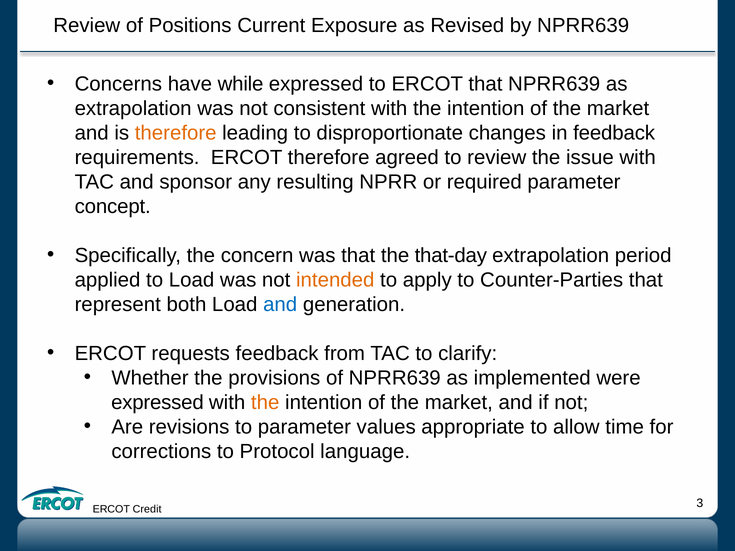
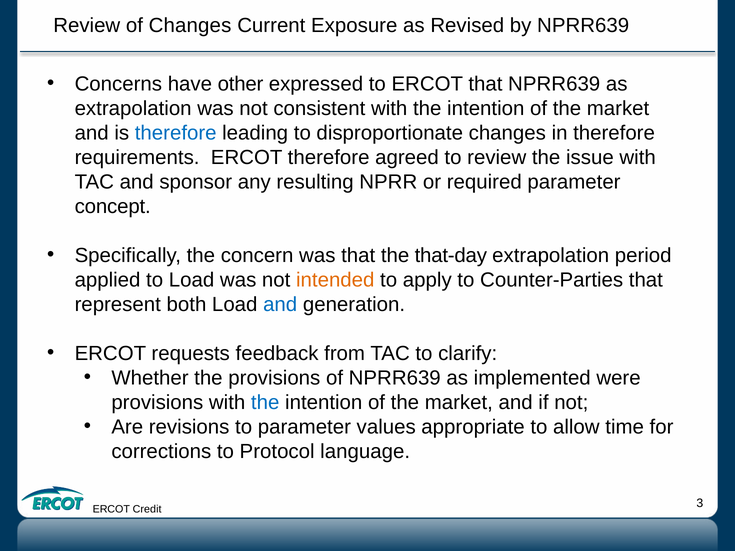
of Positions: Positions -> Changes (190, 25)
while: while -> other (241, 84)
therefore colour: orange -> blue (176, 133)
in feedback: feedback -> therefore (614, 133)
expressed: expressed -> provisions (157, 403)
the colour: orange -> blue (265, 403)
